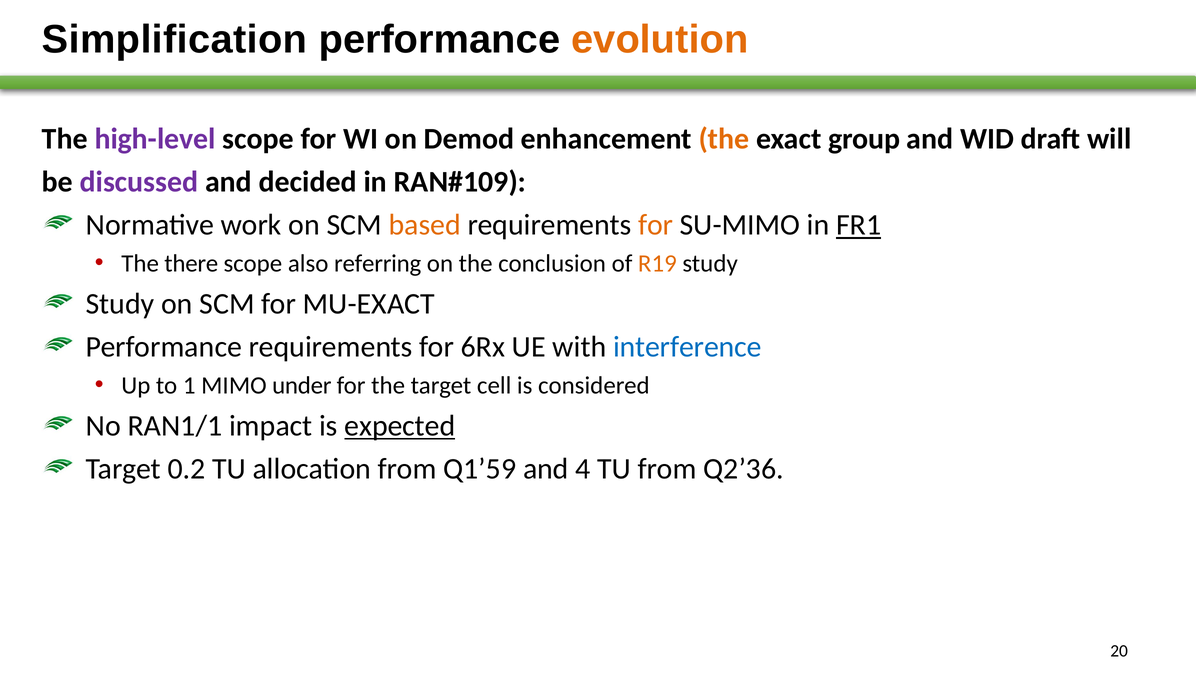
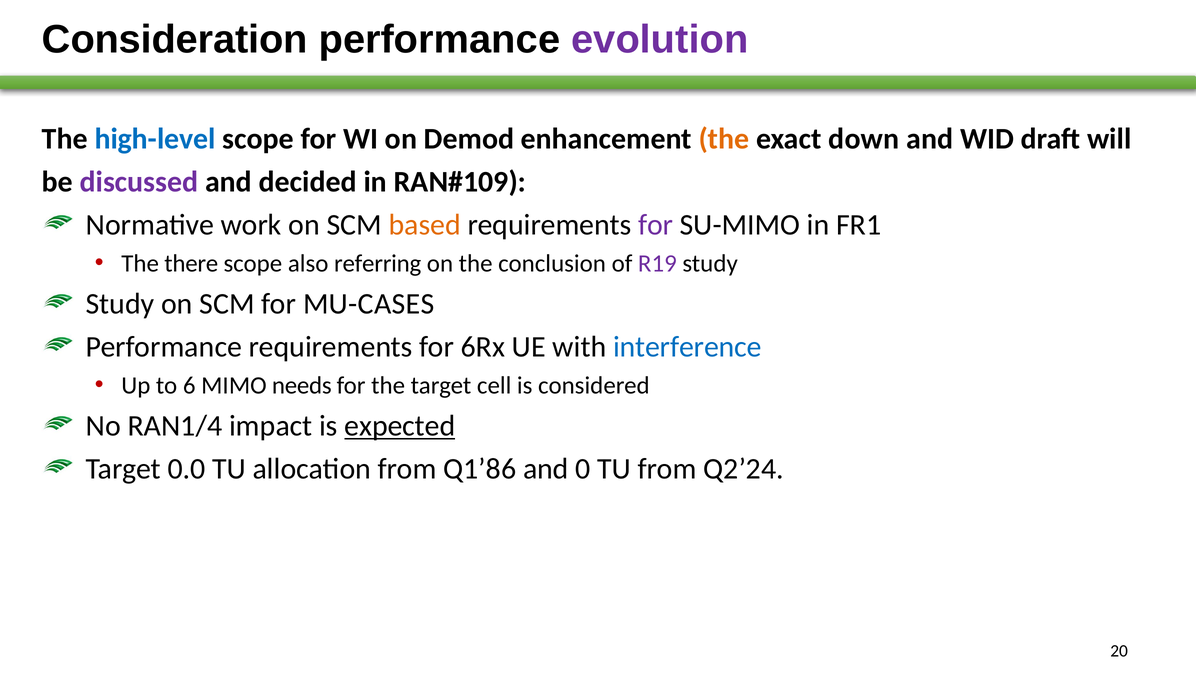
Simplification: Simplification -> Consideration (175, 39)
evolution colour: orange -> purple (660, 39)
high-level colour: purple -> blue (155, 139)
group: group -> down (864, 139)
for colour: orange -> purple (656, 225)
FR1 underline: present -> none (859, 225)
R19 colour: orange -> purple (657, 263)
MU-EXACT: MU-EXACT -> MU-CASES (369, 304)
1: 1 -> 6 (189, 385)
under: under -> needs (302, 385)
RAN1/1: RAN1/1 -> RAN1/4 (175, 426)
0.2: 0.2 -> 0.0 (187, 469)
Q1’59: Q1’59 -> Q1’86 (480, 469)
4: 4 -> 0 (583, 469)
Q2’36: Q2’36 -> Q2’24 (744, 469)
